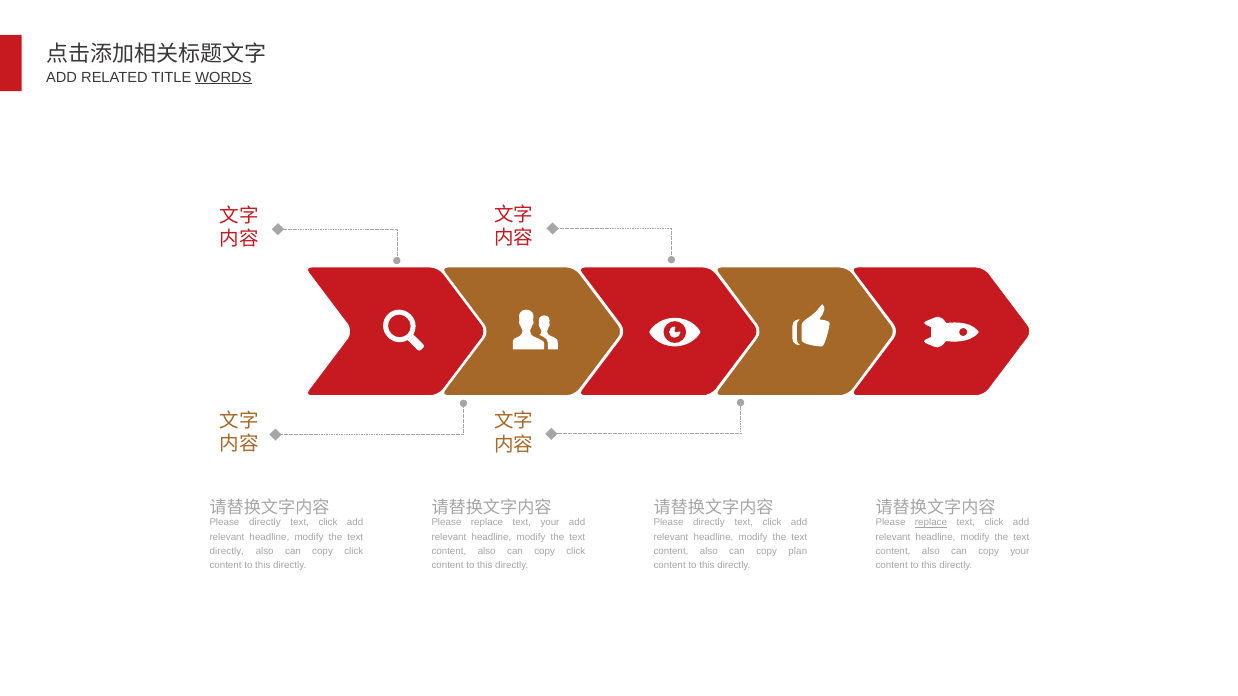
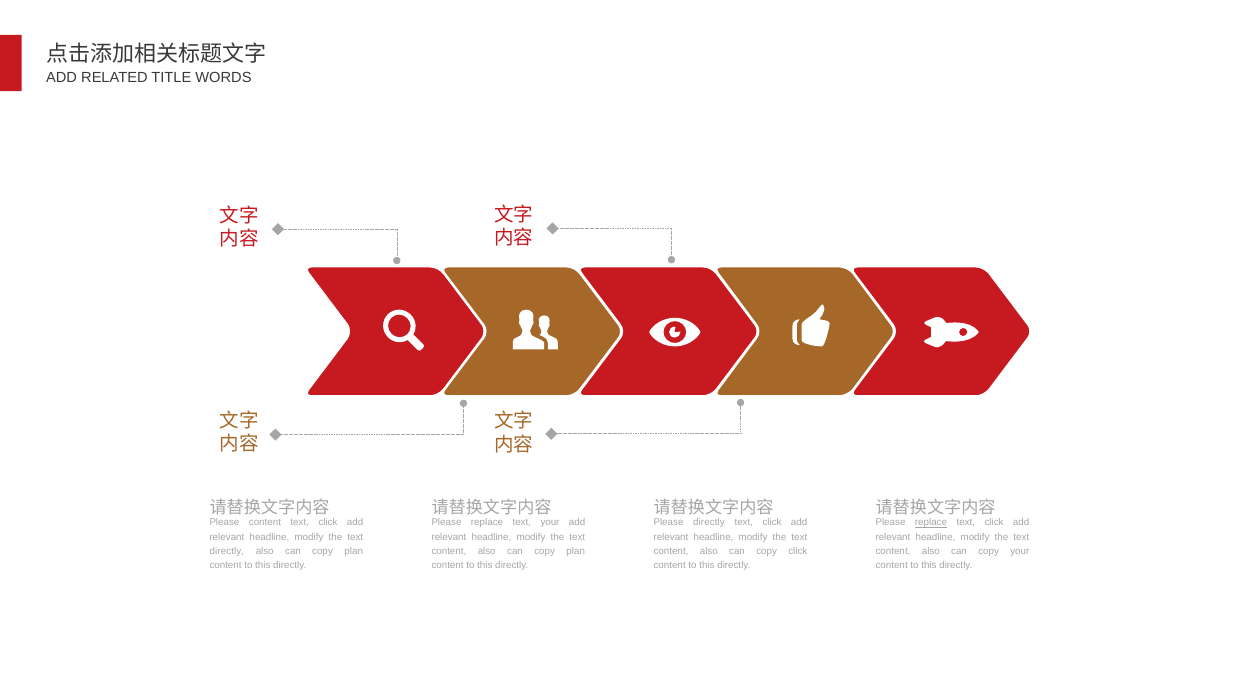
WORDS underline: present -> none (223, 77)
directly: directly -> content (265, 523)
click: click -> plan (354, 551)
click: click -> plan (576, 551)
copy plan: plan -> click (798, 551)
